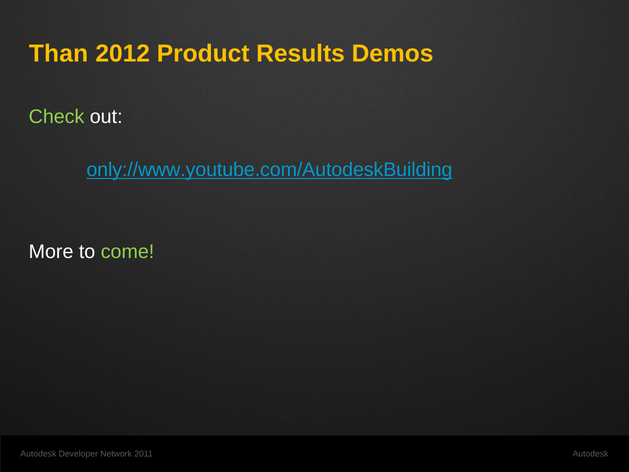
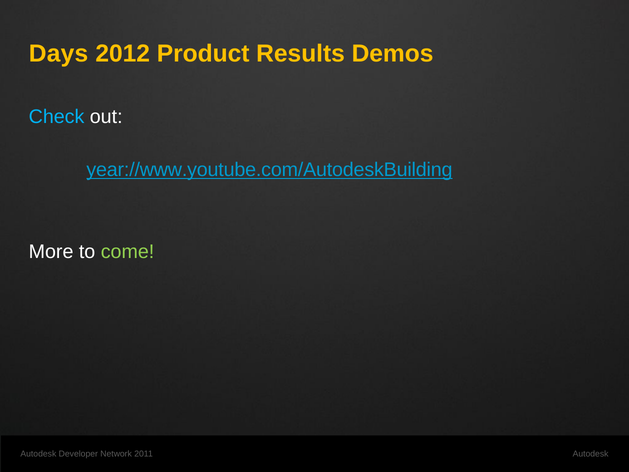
Than: Than -> Days (59, 54)
Check colour: light green -> light blue (57, 117)
only://www.youtube.com/AutodeskBuilding: only://www.youtube.com/AutodeskBuilding -> year://www.youtube.com/AutodeskBuilding (269, 170)
